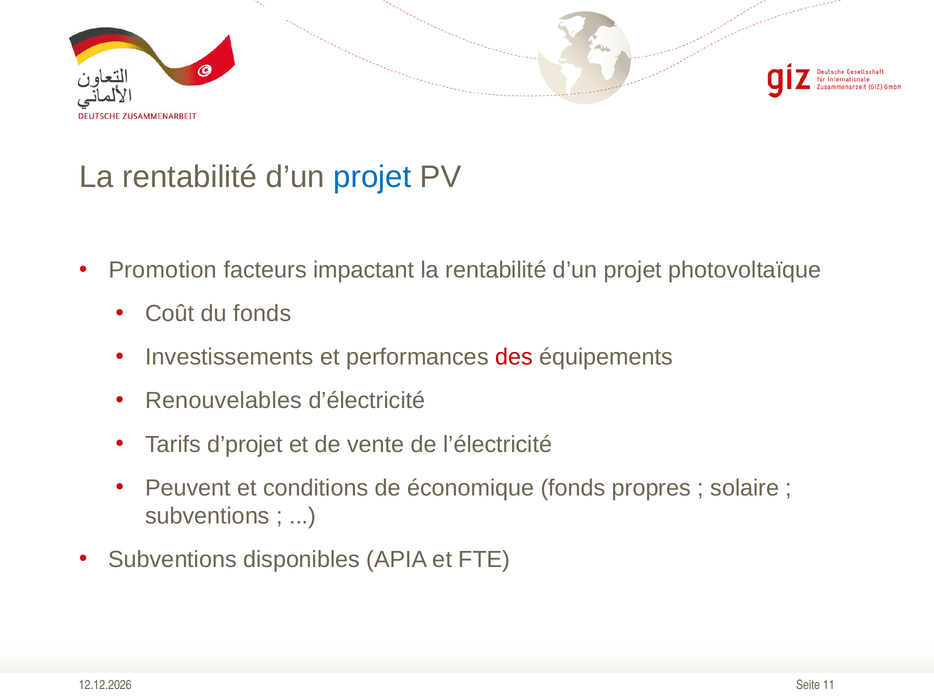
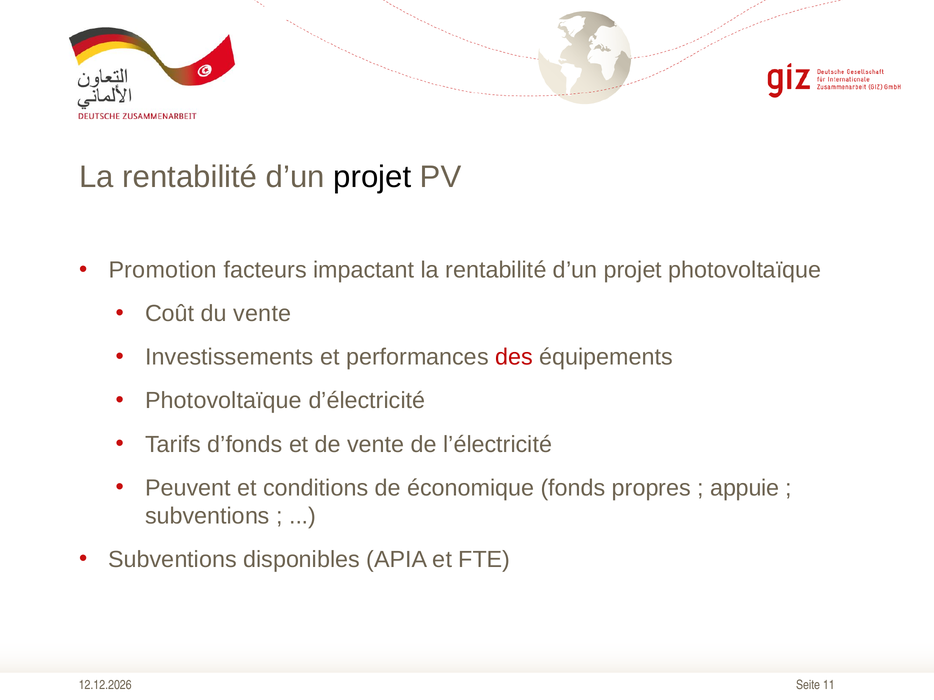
projet colour: blue -> black (372, 177)
du fonds: fonds -> vente (262, 314)
Renouvelables: Renouvelables -> Photovoltaïque (224, 401)
d’projet: d’projet -> d’fonds (245, 445)
solaire: solaire -> appuie (745, 488)
